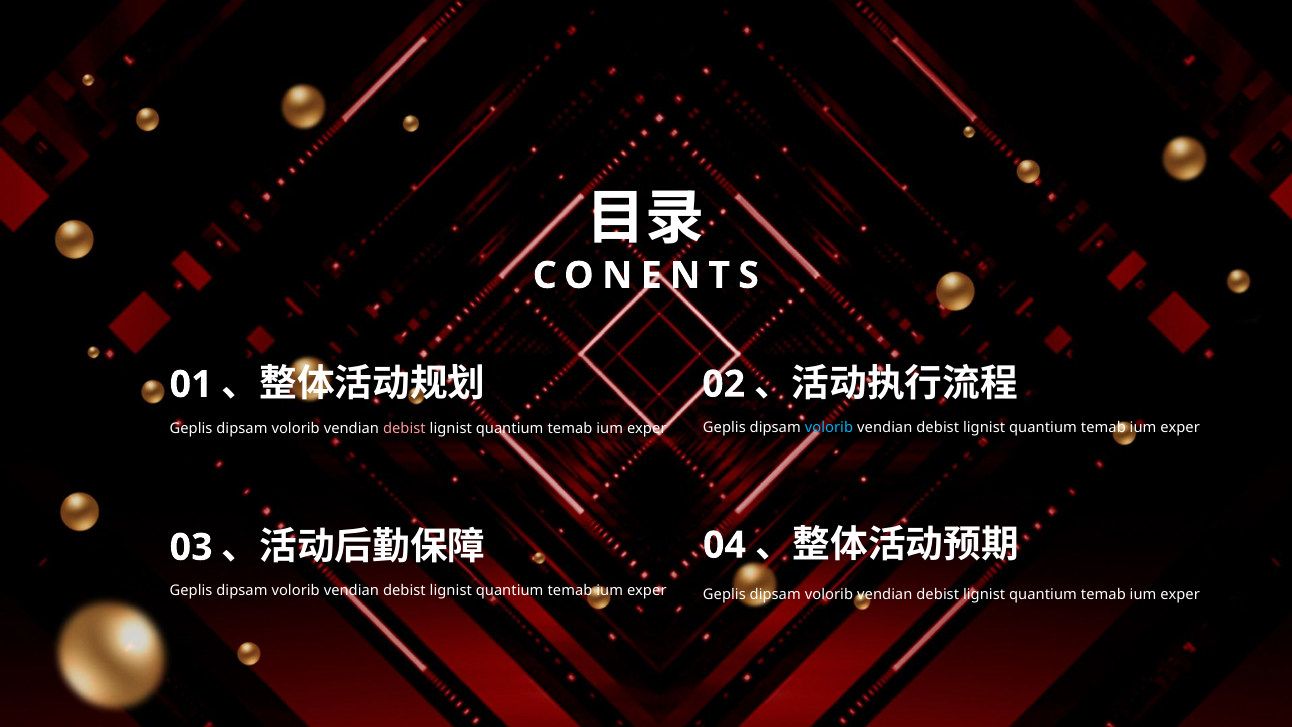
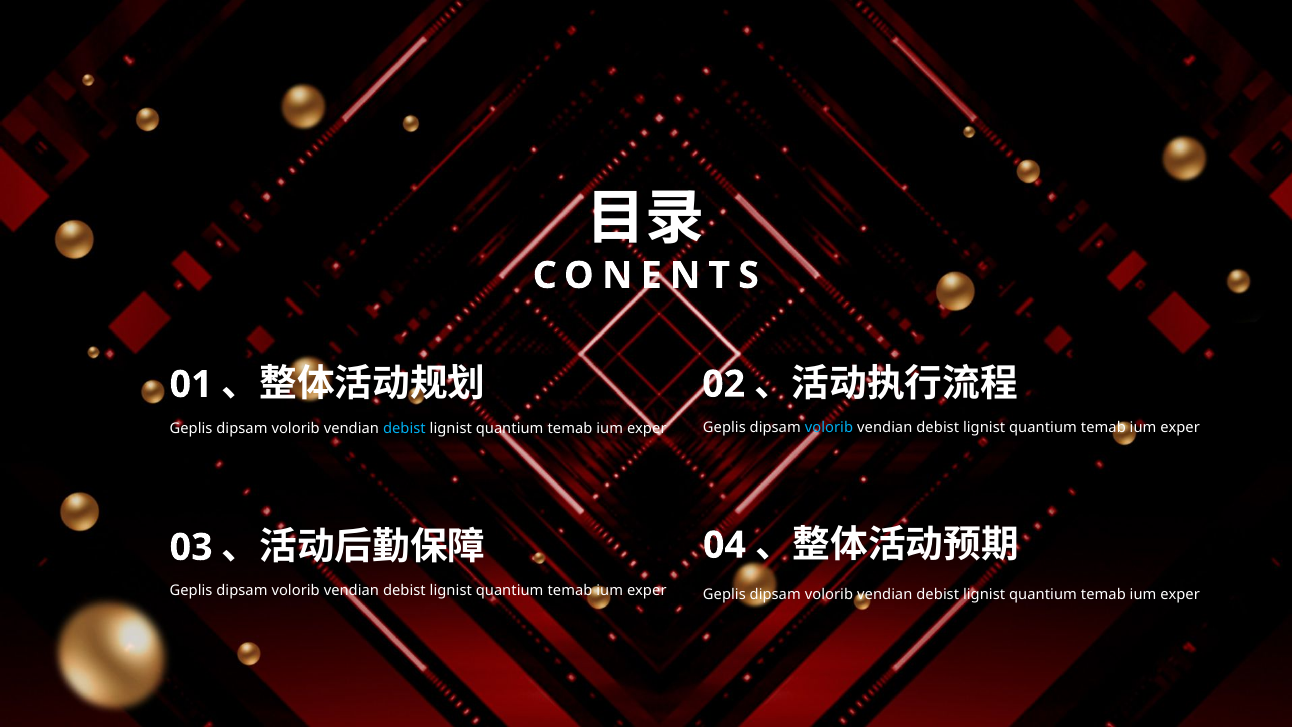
debist colour: pink -> light blue (404, 428)
